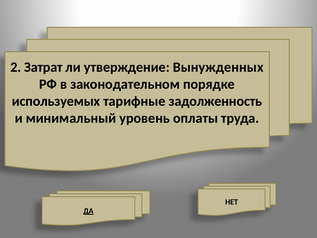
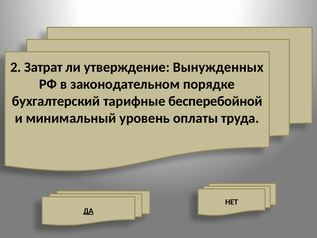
используемых: используемых -> бухгалтерский (56, 101)
задолженность: задолженность -> бесперебойной (215, 101)
